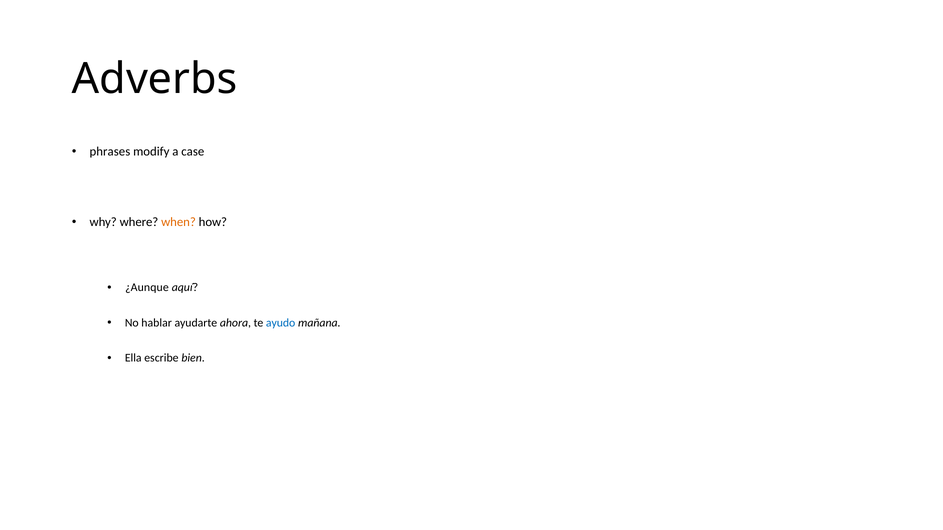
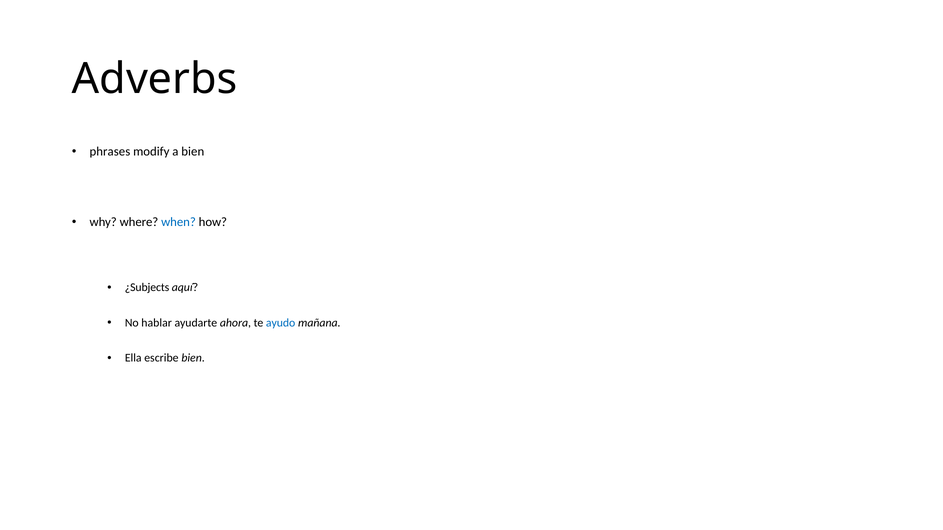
a case: case -> bien (193, 152)
when colour: orange -> blue (178, 222)
¿Aunque: ¿Aunque -> ¿Subjects (147, 288)
